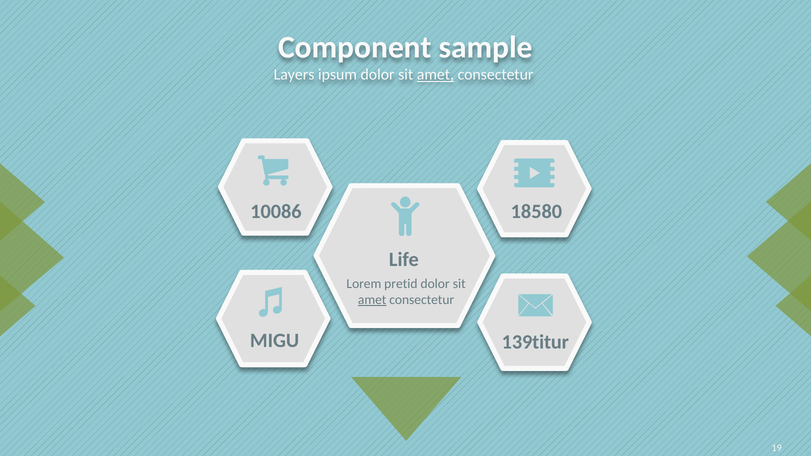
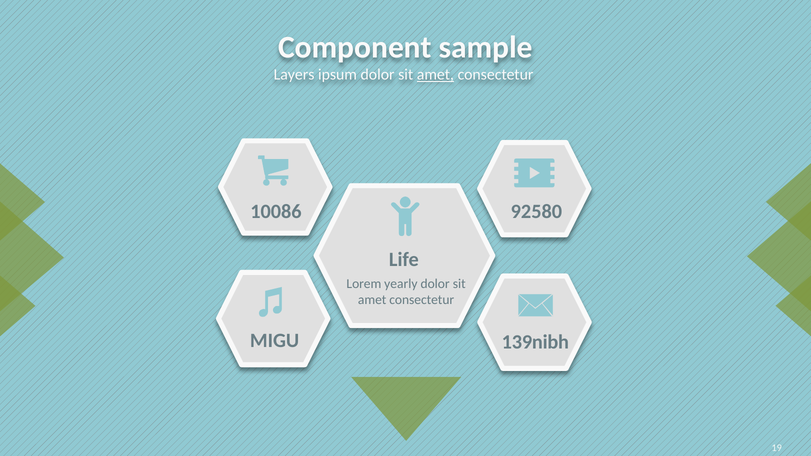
18580: 18580 -> 92580 (536, 212)
pretid: pretid -> yearly (401, 284)
amet underline: present -> none (372, 300)
139titur: 139titur -> 139nibh (535, 342)
